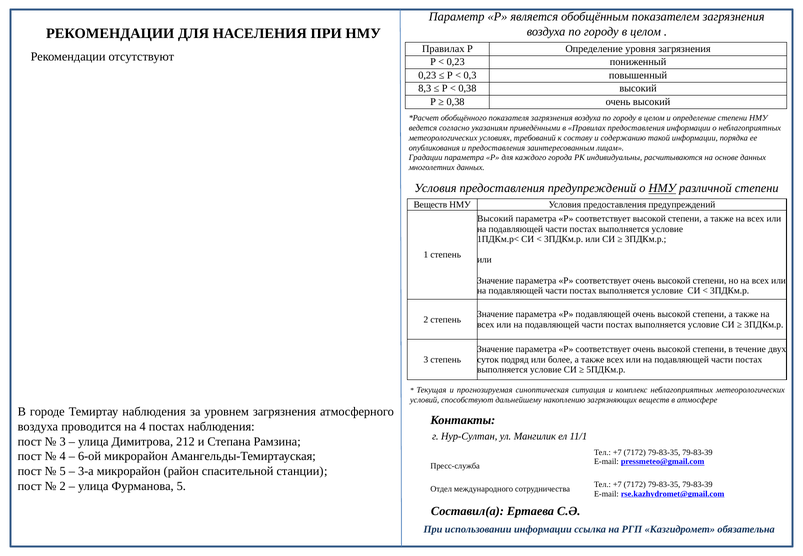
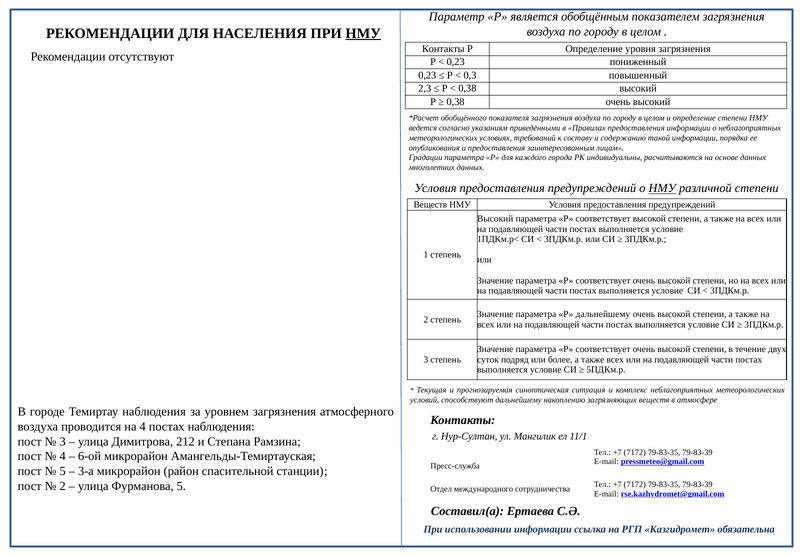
НМУ underline: none -> present (363, 33)
Правилах: Правилах -> Контакты (443, 49)
8,3: 8,3 -> 2,3 (425, 89)
Р подавляющей: подавляющей -> дальнейшему (603, 314)
